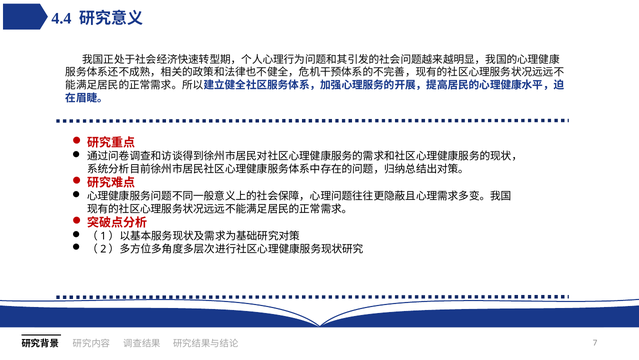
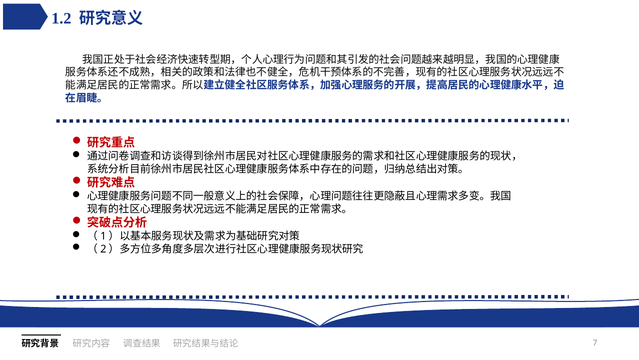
4.4: 4.4 -> 1.2 (61, 19)
